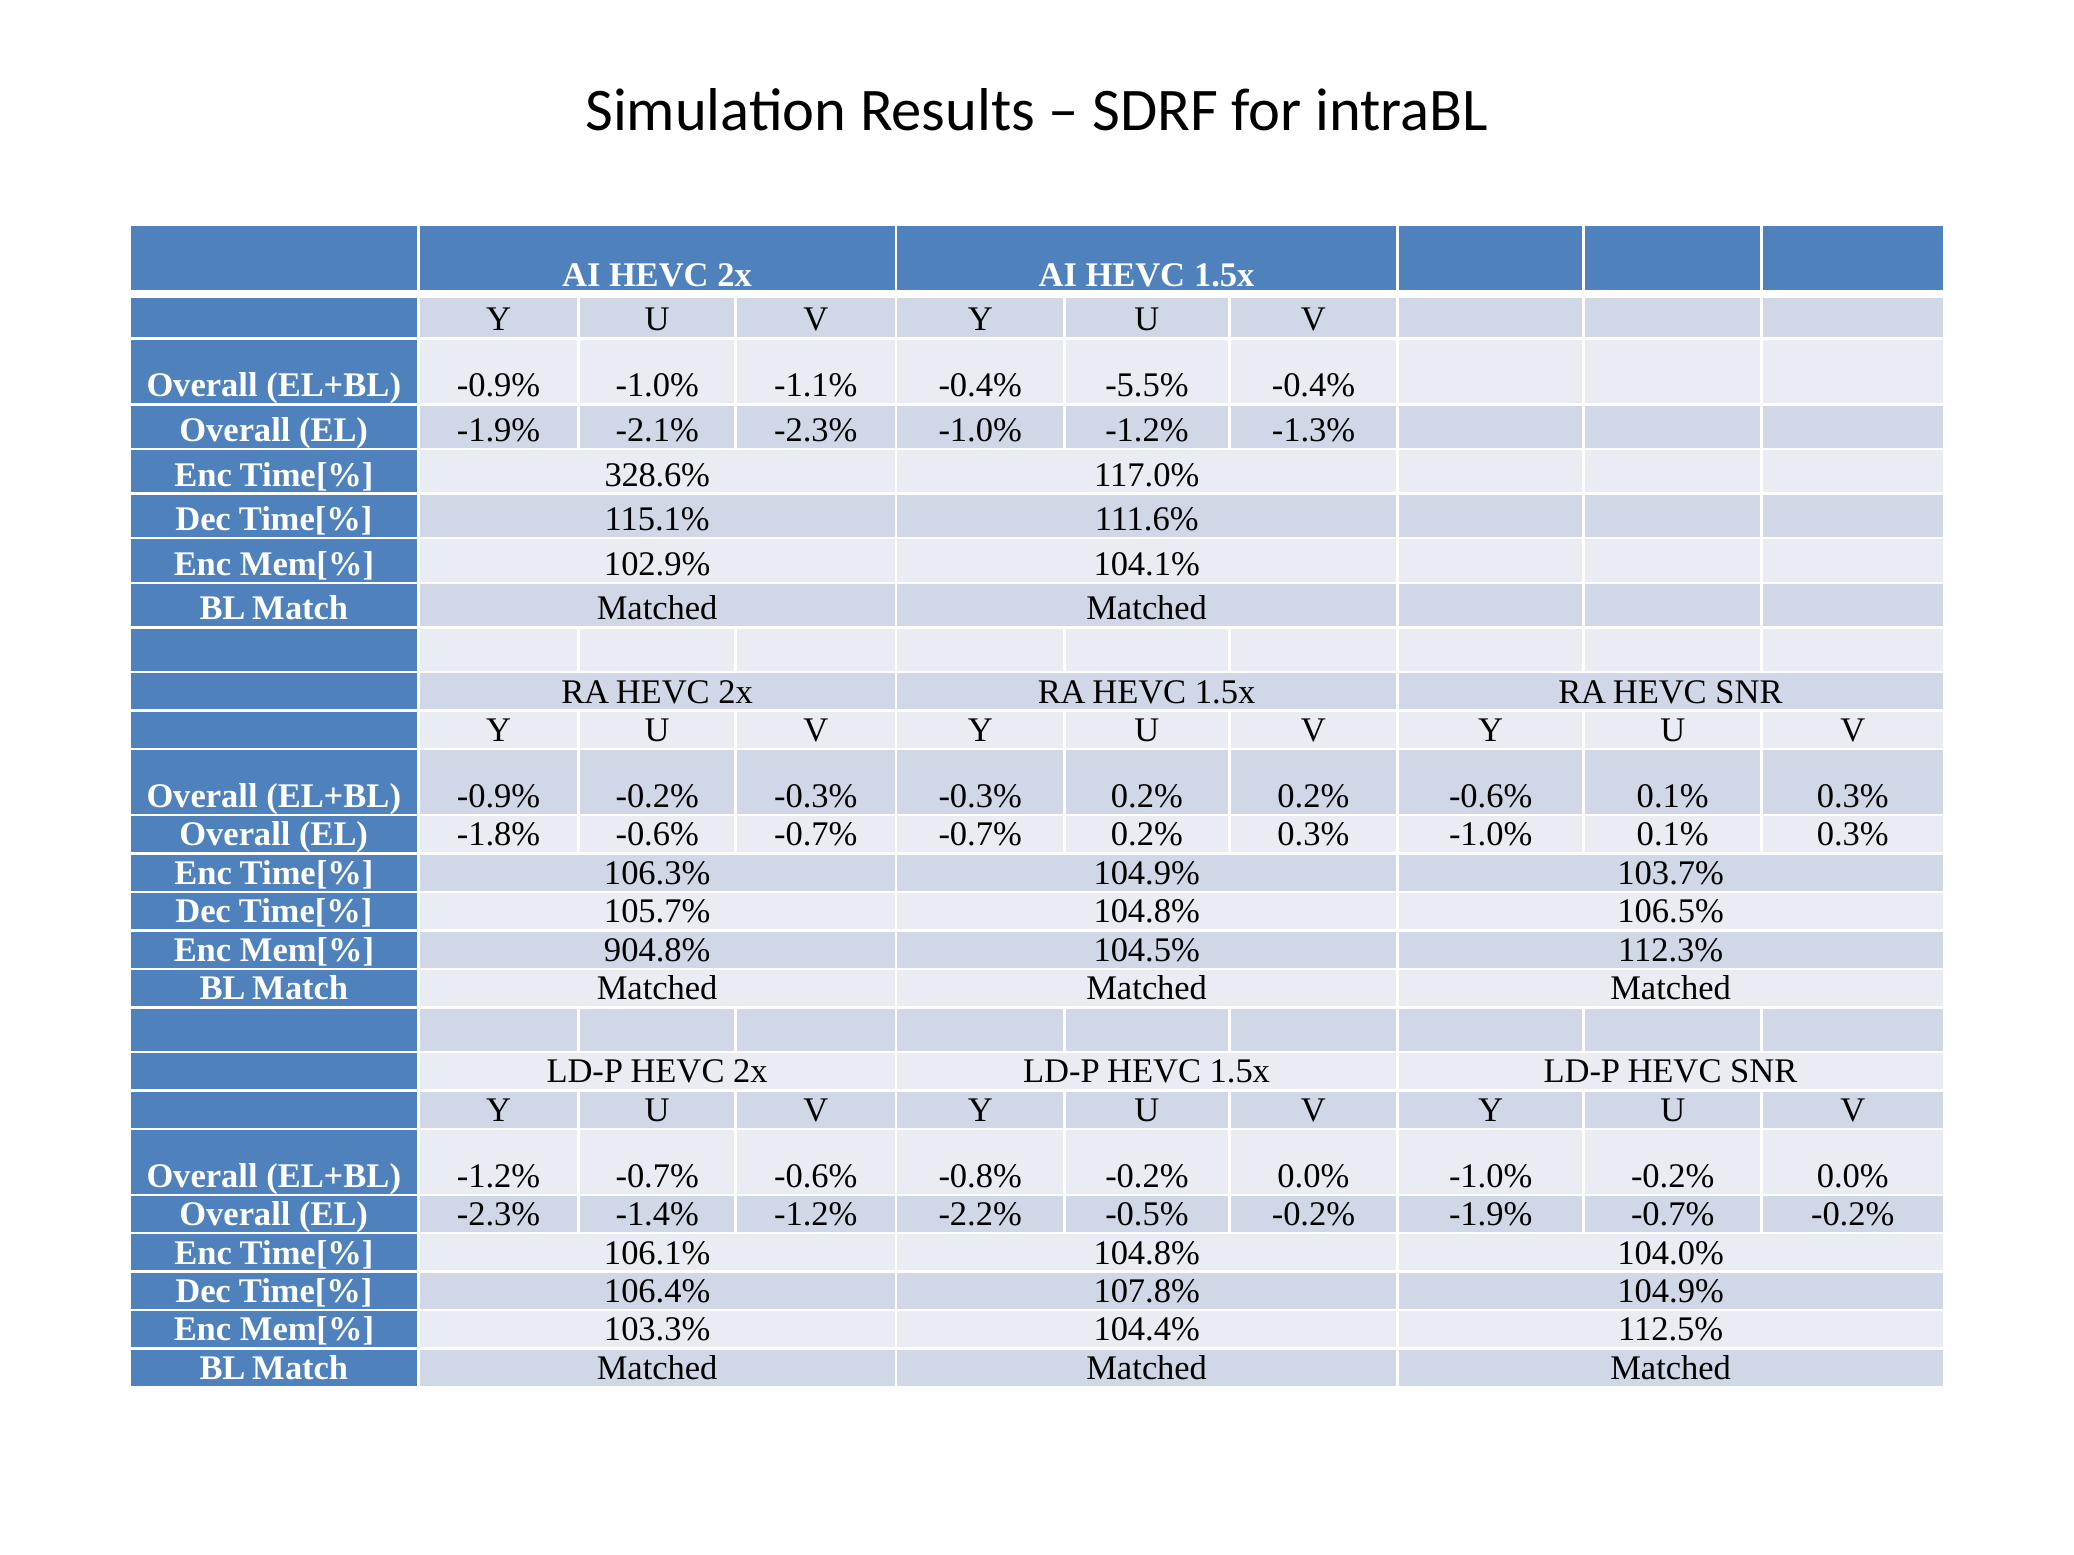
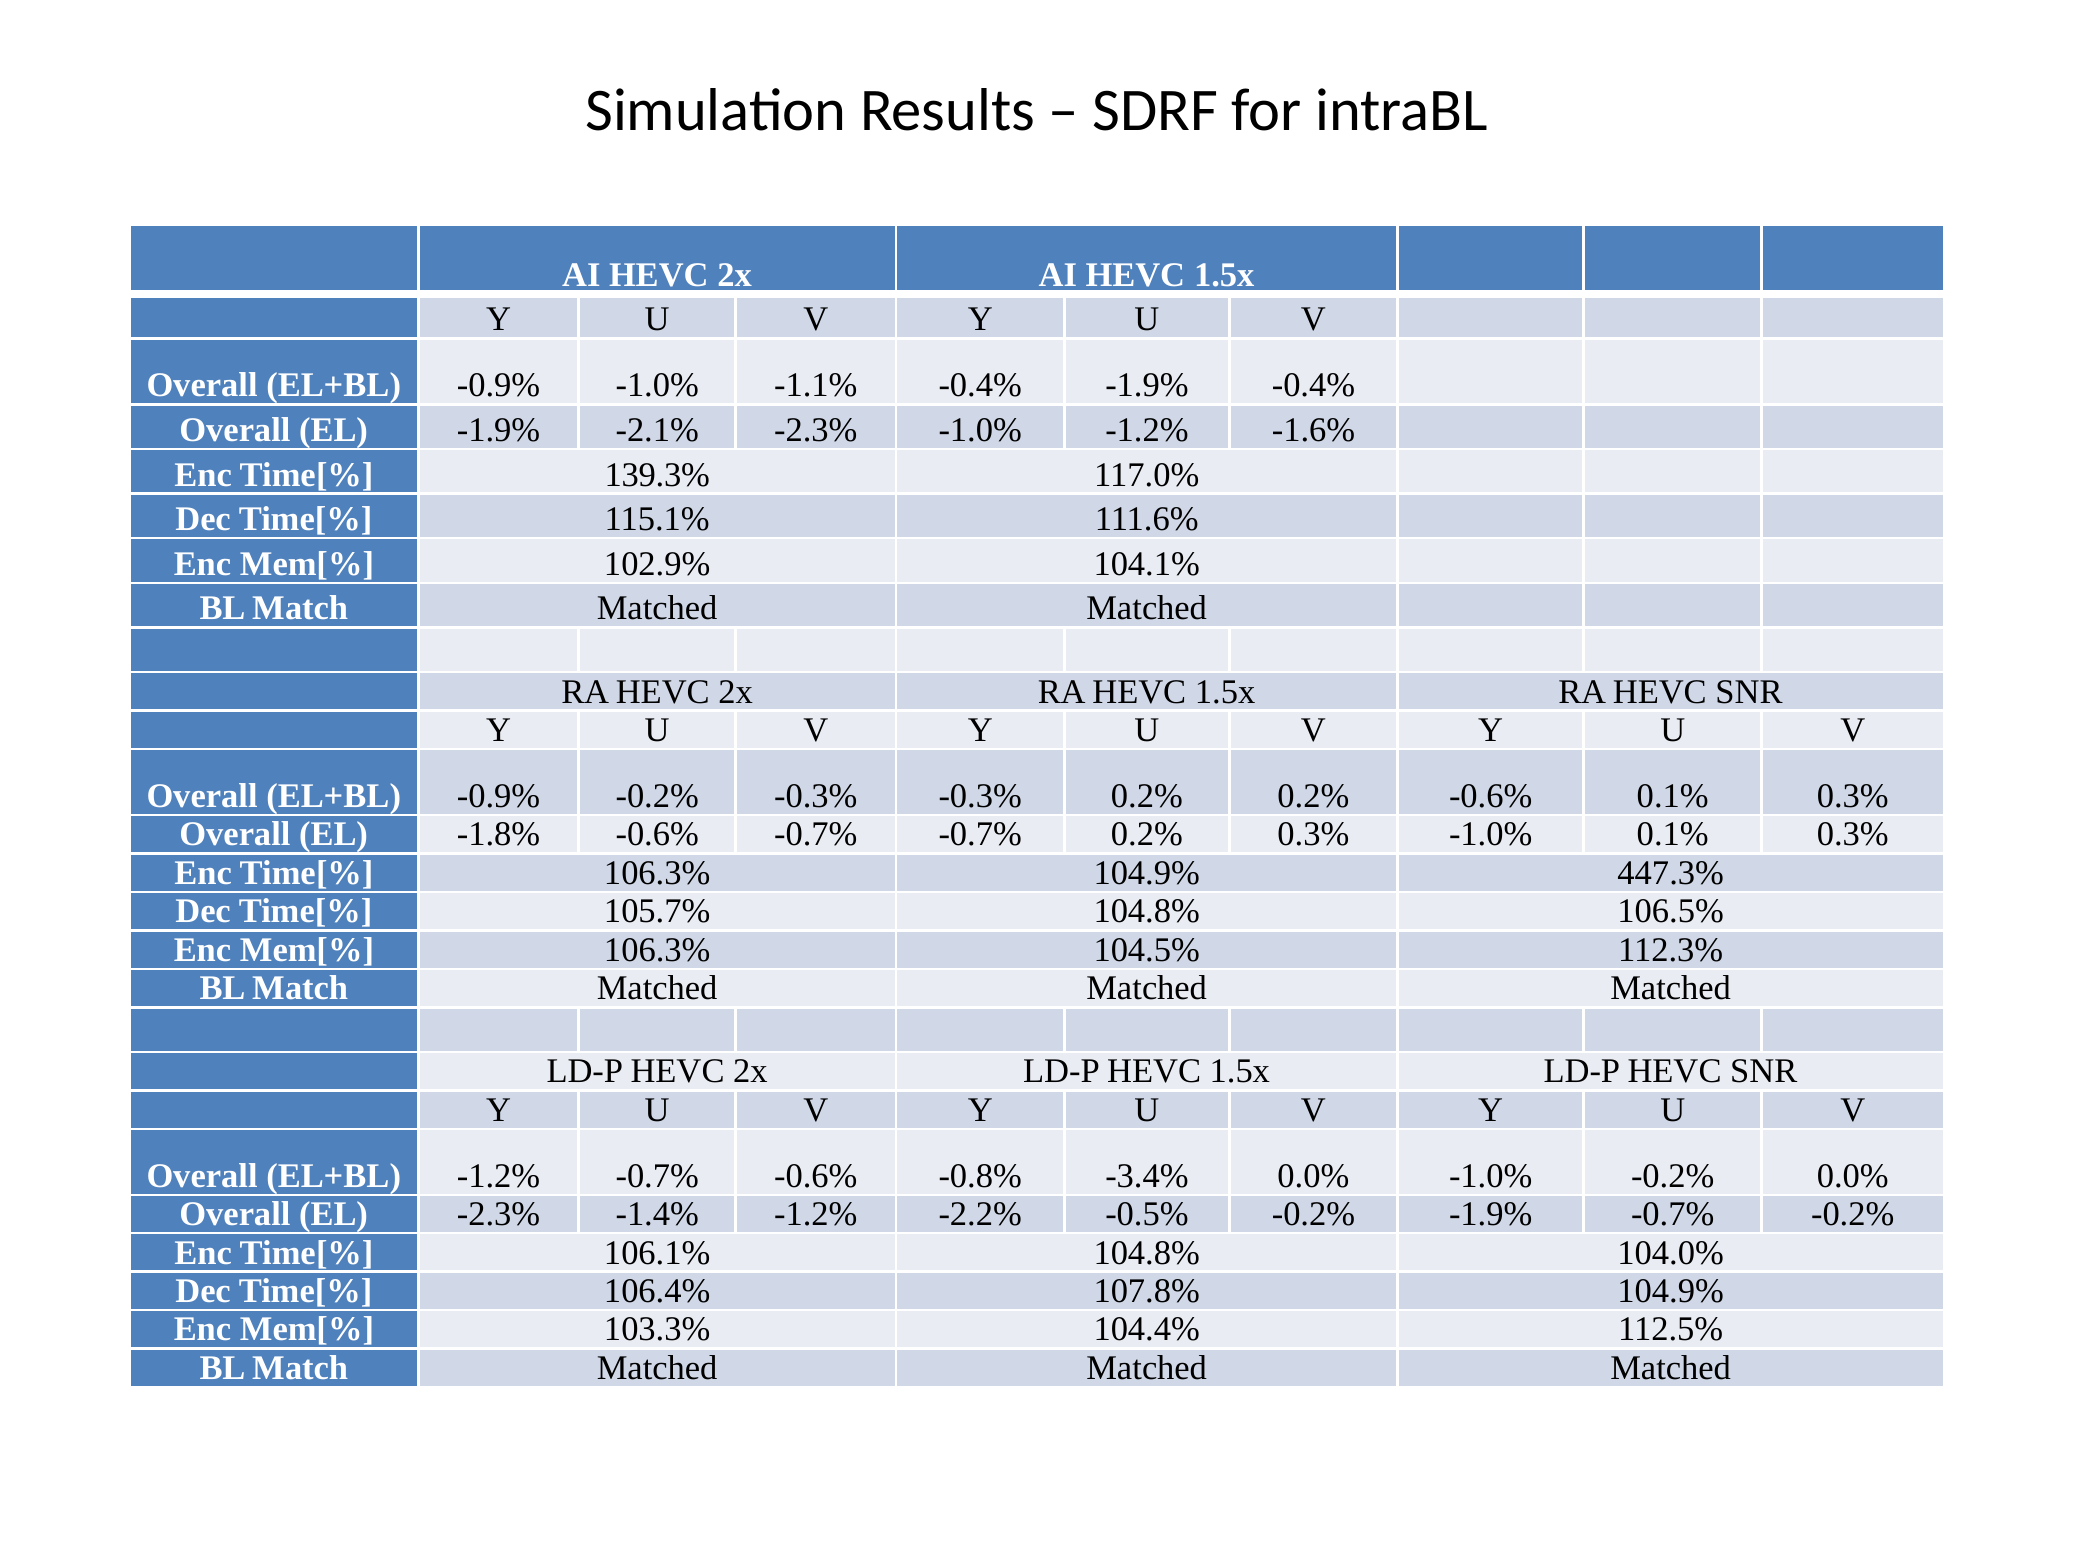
-0.4% -5.5%: -5.5% -> -1.9% (1147, 385)
-1.3%: -1.3% -> -1.6% (1314, 430)
328.6%: 328.6% -> 139.3% (657, 475)
103.7%: 103.7% -> 447.3% (1671, 873)
Mem[% 904.8%: 904.8% -> 106.3% (657, 950)
-0.8% -0.2%: -0.2% -> -3.4% (1147, 1176)
